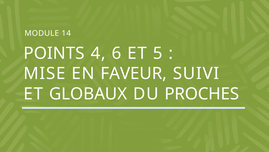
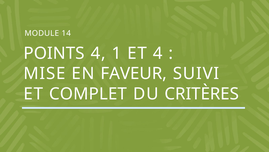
6: 6 -> 1 (116, 53)
ET 5: 5 -> 4 (158, 53)
GLOBAUX: GLOBAUX -> COMPLET (88, 93)
PROCHES: PROCHES -> CRITÈRES (202, 93)
